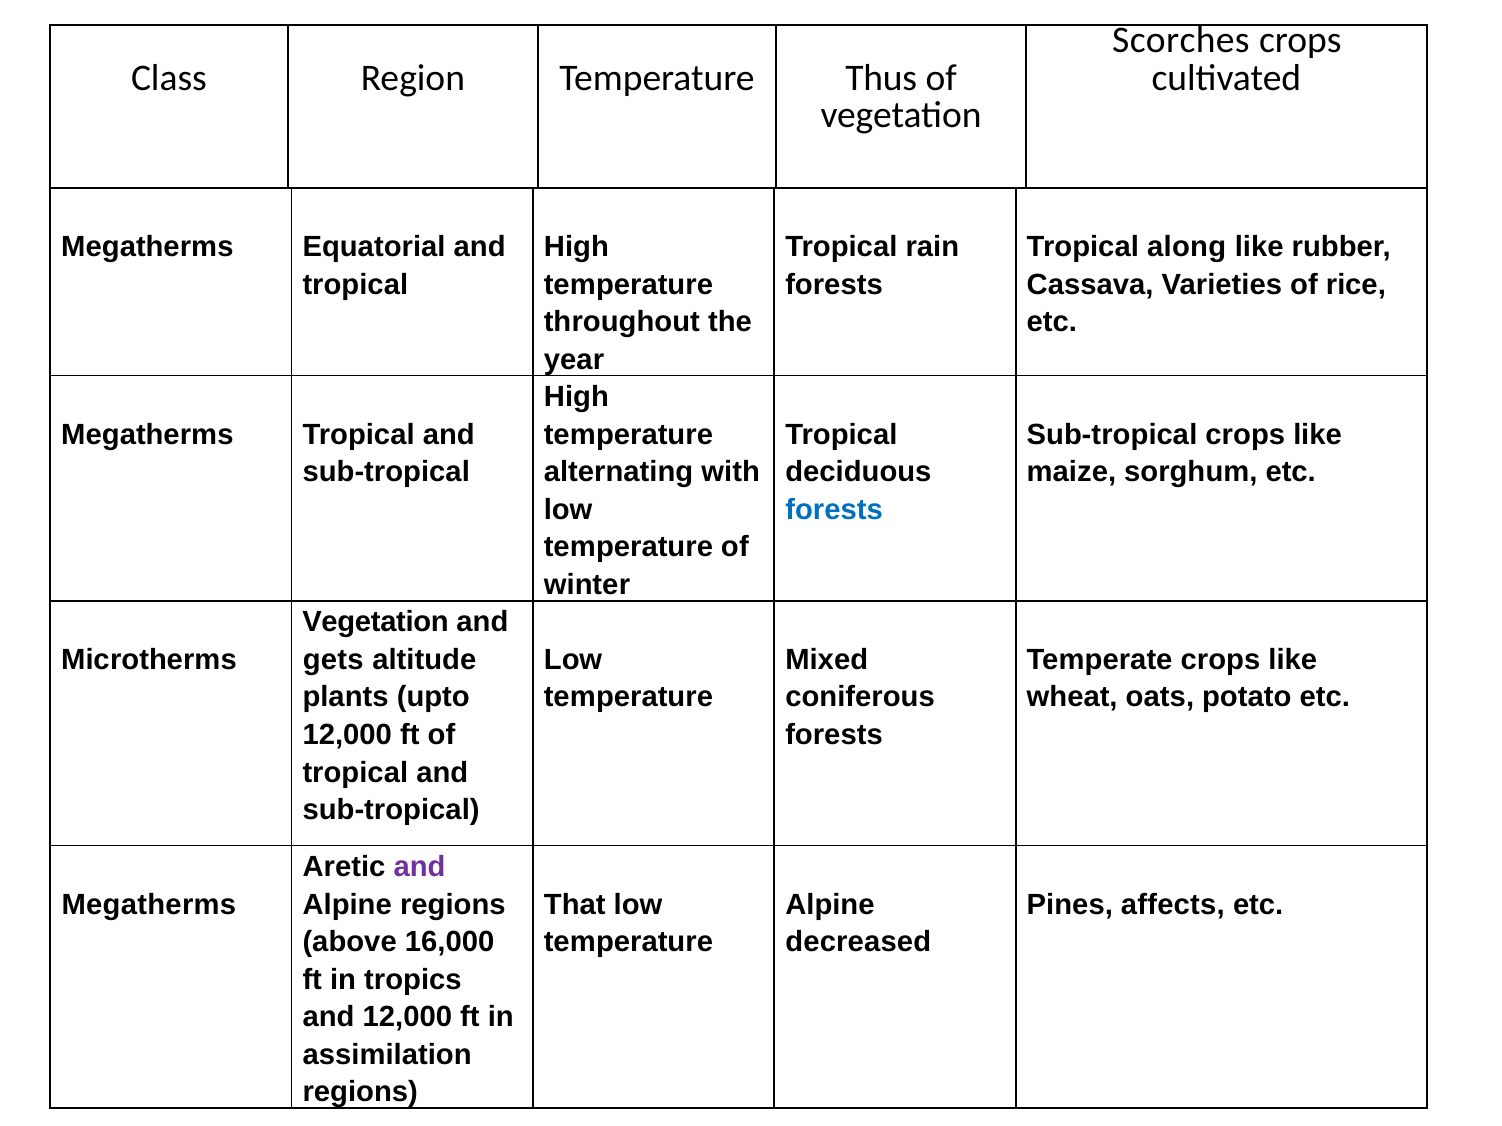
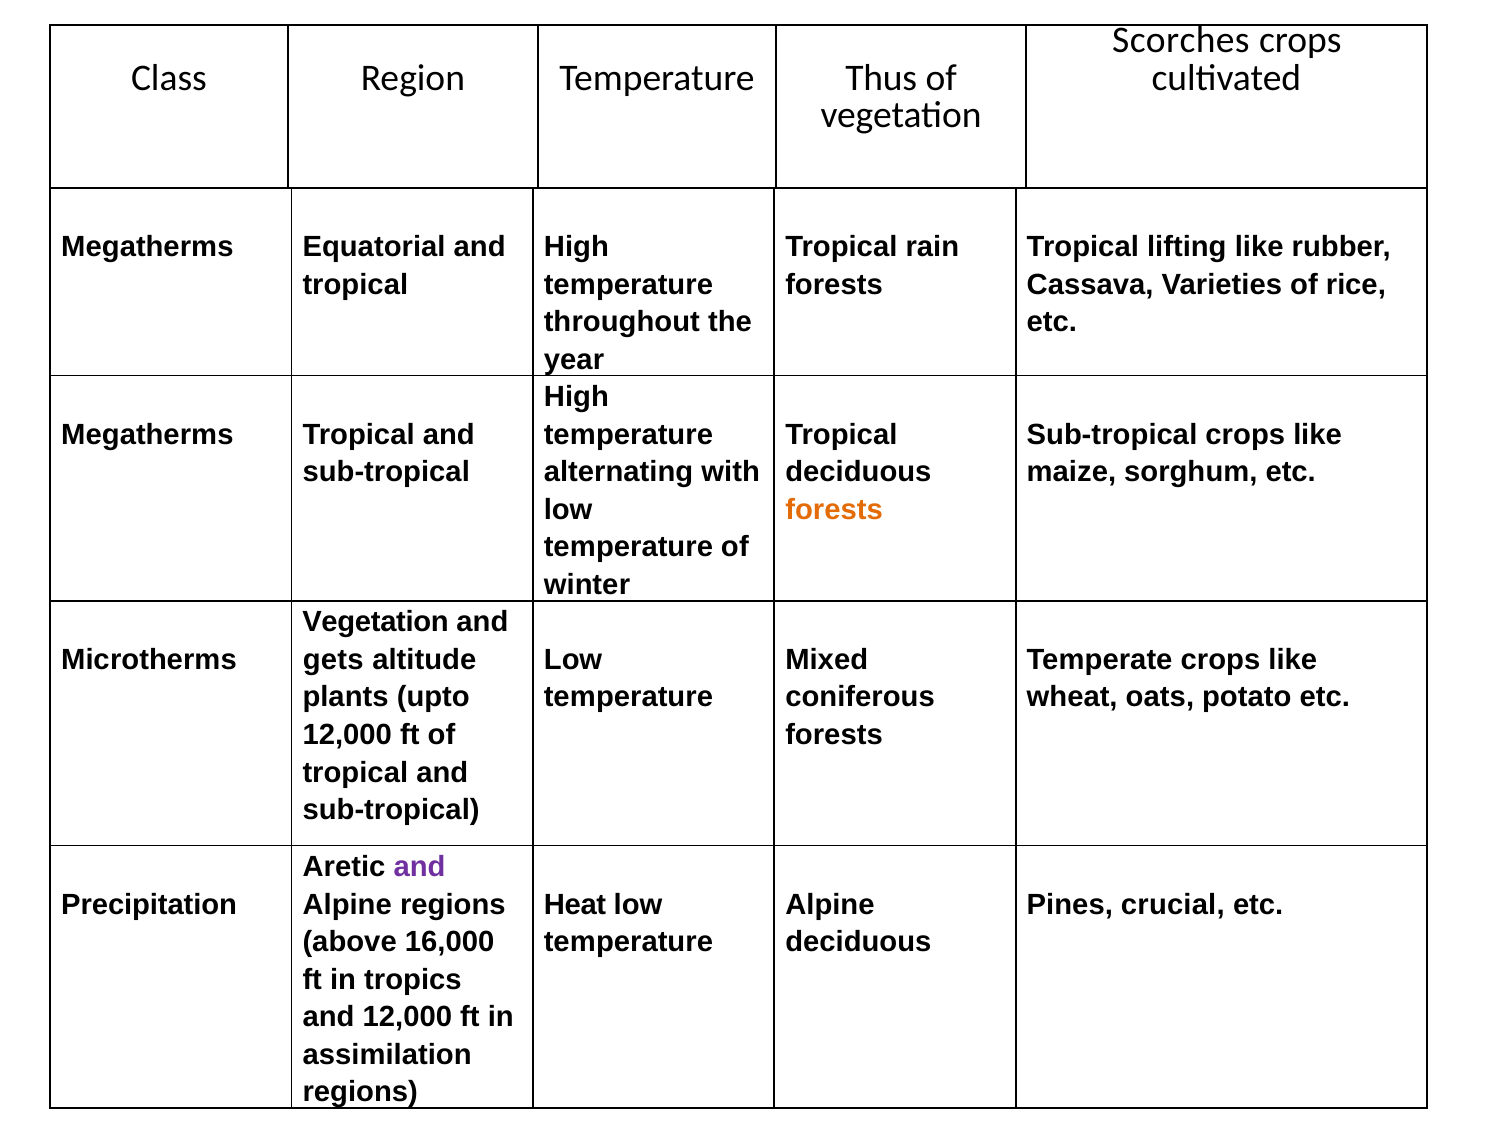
along: along -> lifting (1187, 247)
forests colour: blue -> orange (834, 510)
Megatherms: Megatherms -> Precipitation (149, 905)
That: That -> Heat (575, 905)
affects: affects -> crucial (1173, 905)
decreased: decreased -> deciduous (858, 943)
